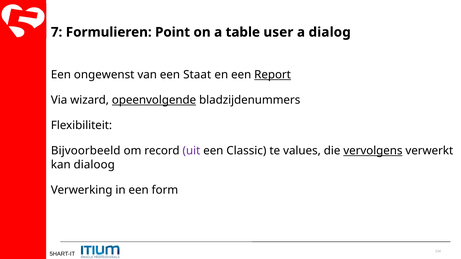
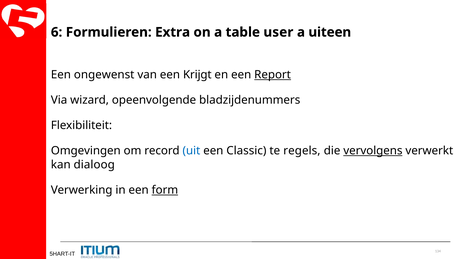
7: 7 -> 6 (57, 32)
Point: Point -> Extra (173, 32)
dialog: dialog -> uiteen (330, 32)
Staat: Staat -> Krijgt (197, 75)
opeenvolgende underline: present -> none (154, 100)
Bijvoorbeeld: Bijvoorbeeld -> Omgevingen (86, 151)
uit colour: purple -> blue (191, 151)
values: values -> regels (302, 151)
form underline: none -> present (165, 190)
